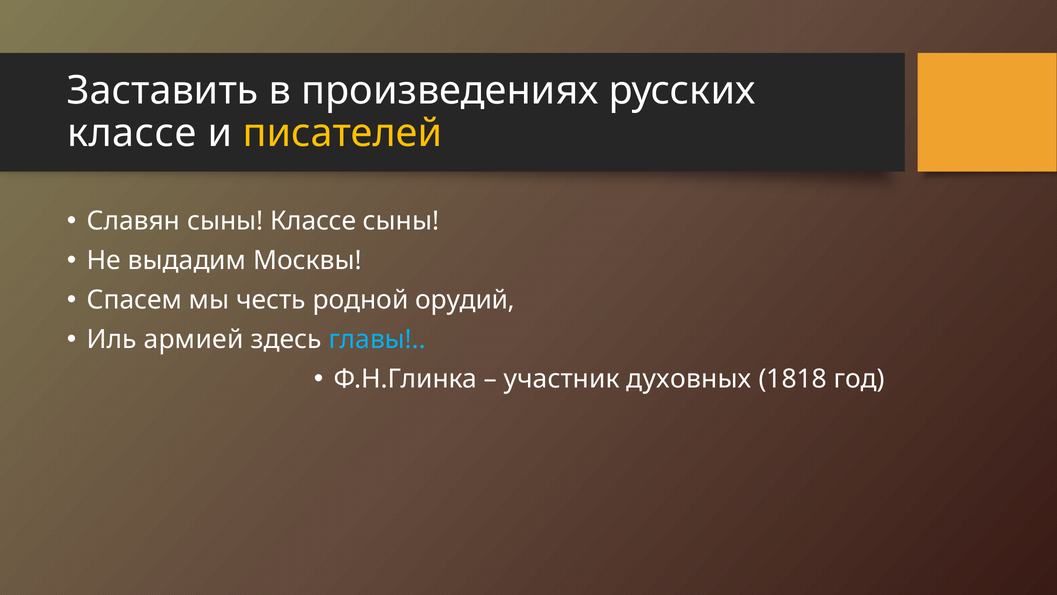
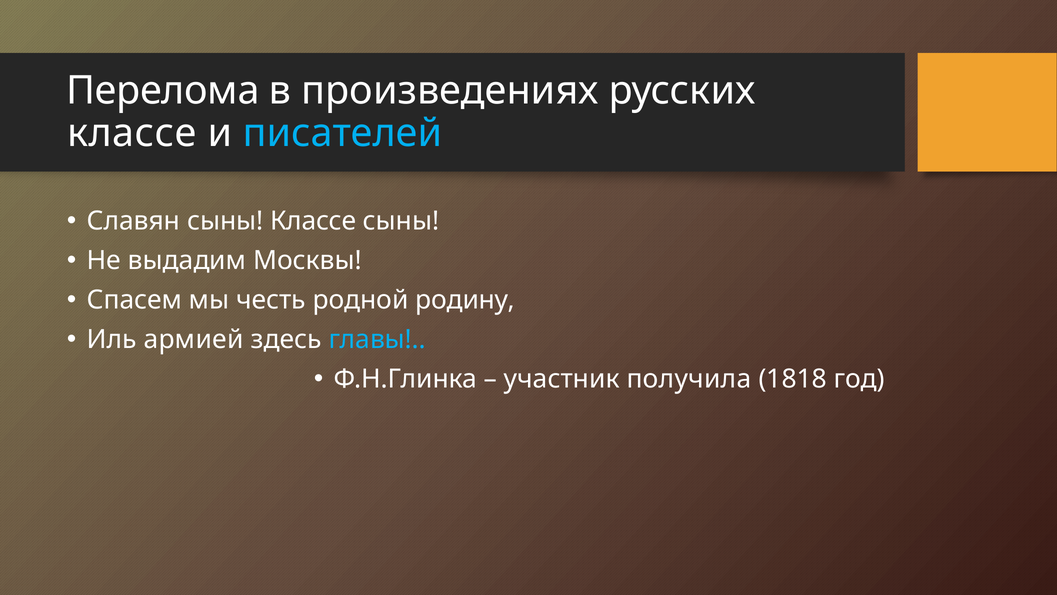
Заставить: Заставить -> Перелома (163, 90)
писателей colour: yellow -> light blue (342, 133)
орудий: орудий -> родину (465, 300)
духовных: духовных -> получила (689, 379)
